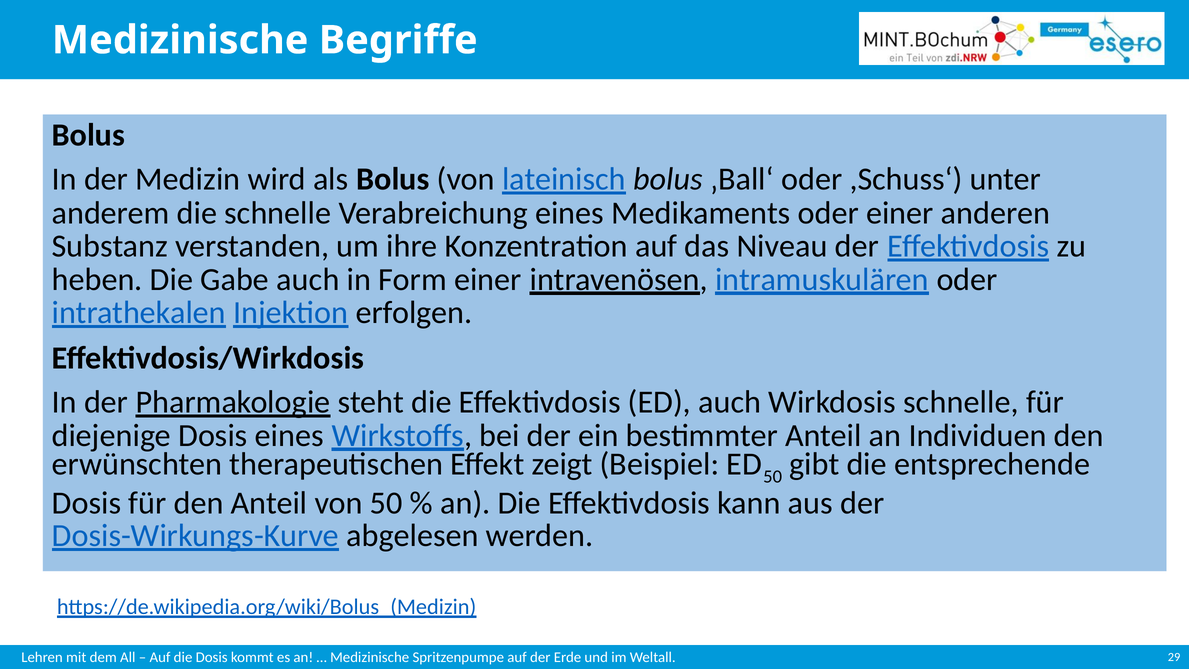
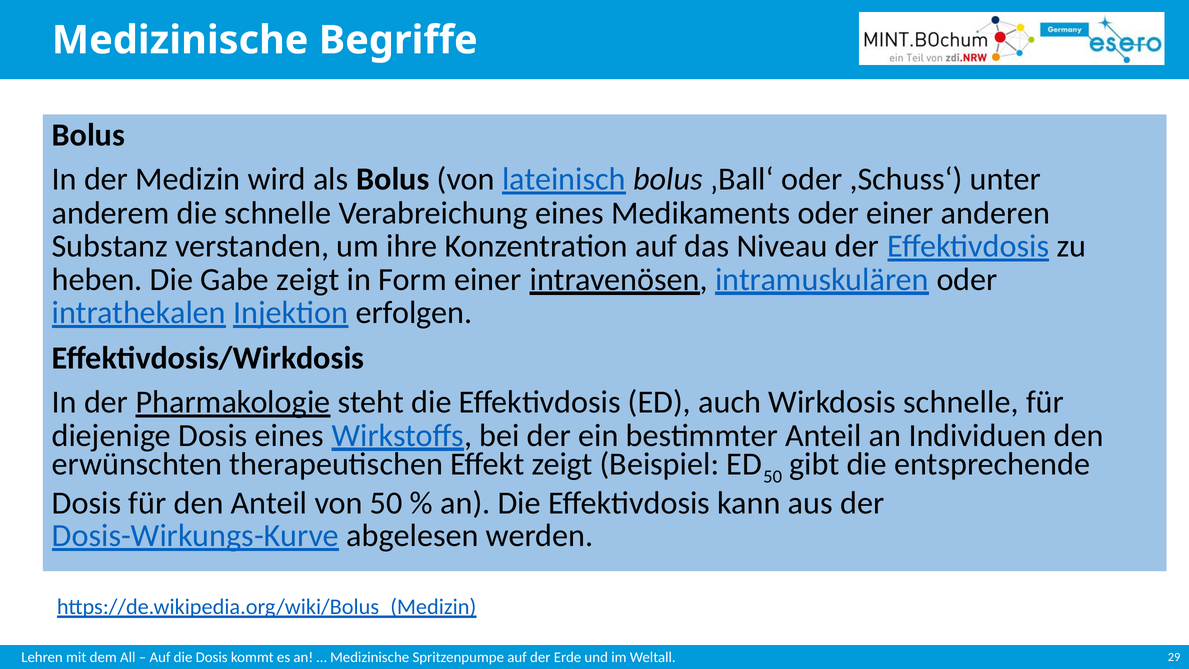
Gabe auch: auch -> zeigt (308, 279)
